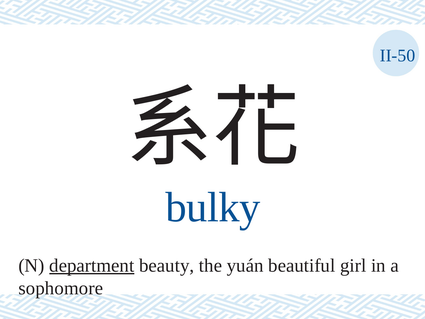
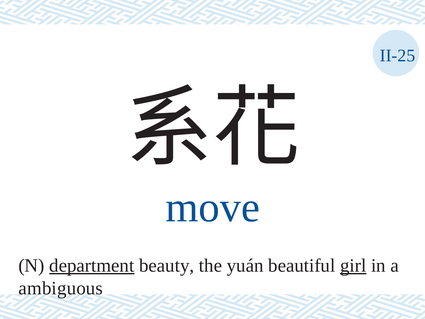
II-50: II-50 -> II-25 (398, 56)
bulky: bulky -> move (213, 207)
girl underline: none -> present (353, 265)
sophomore: sophomore -> ambiguous (61, 288)
